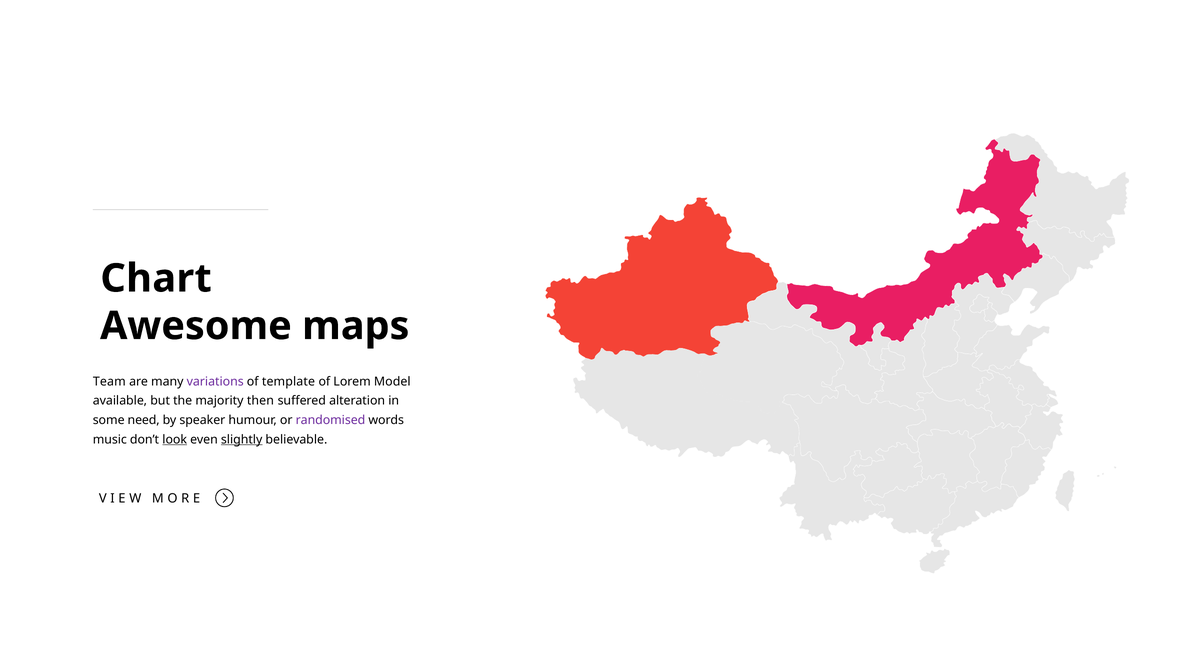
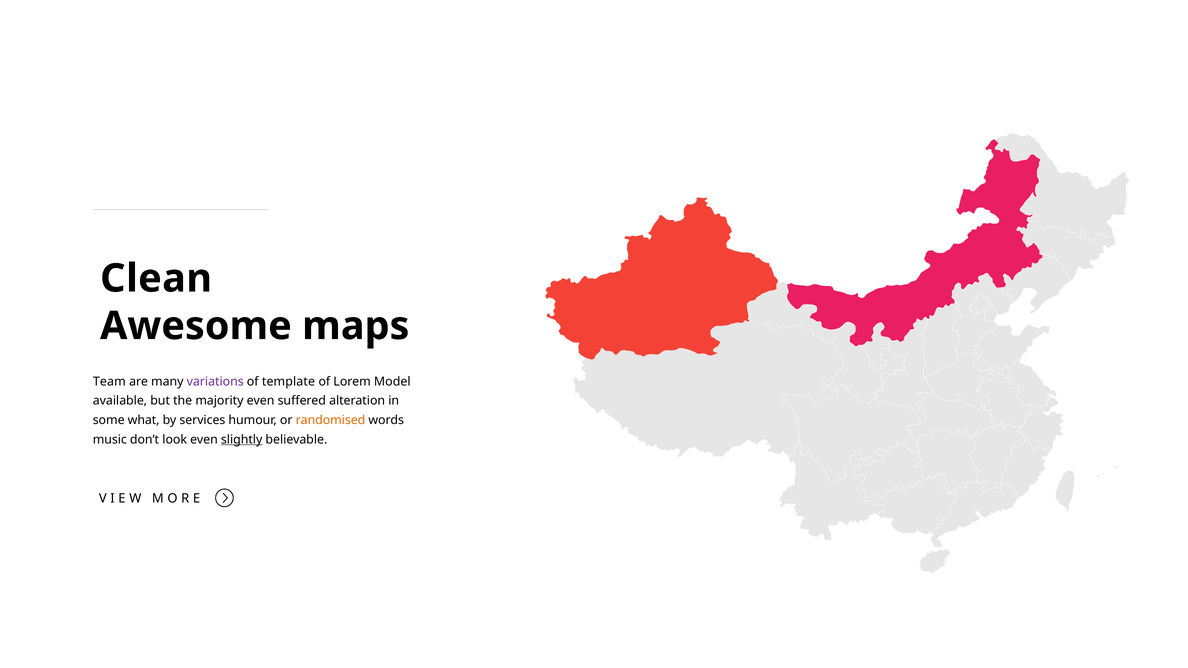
Chart: Chart -> Clean (156, 279)
majority then: then -> even (261, 401)
need: need -> what (144, 420)
speaker: speaker -> services (202, 420)
randomised colour: purple -> orange (330, 420)
look underline: present -> none (175, 440)
